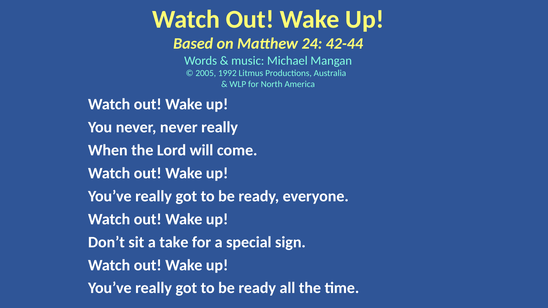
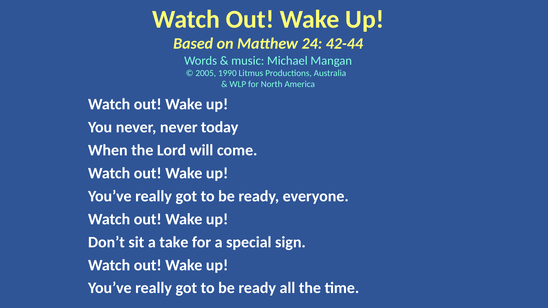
1992: 1992 -> 1990 (227, 73)
never really: really -> today (220, 127)
